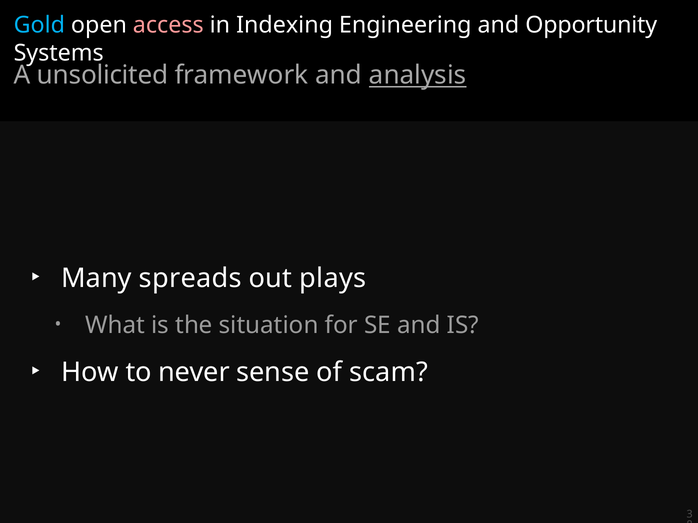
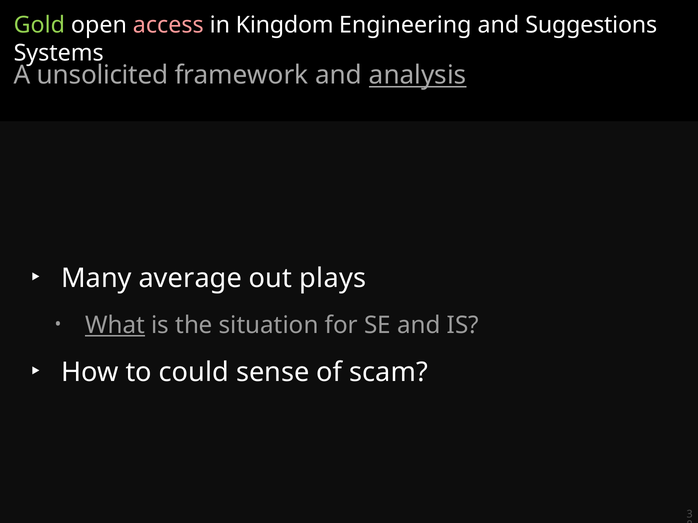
Gold colour: light blue -> light green (39, 25)
Indexing: Indexing -> Kingdom (285, 25)
Opportunity: Opportunity -> Suggestions (591, 25)
spreads: spreads -> average (190, 279)
What underline: none -> present (115, 325)
never: never -> could (194, 373)
